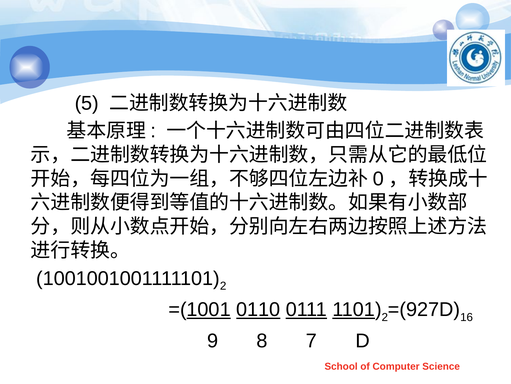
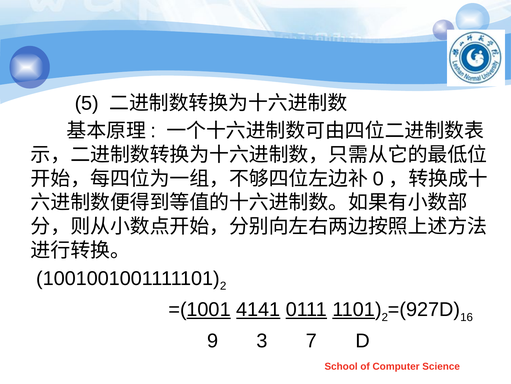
0110: 0110 -> 4141 (258, 309)
8: 8 -> 3 (262, 340)
